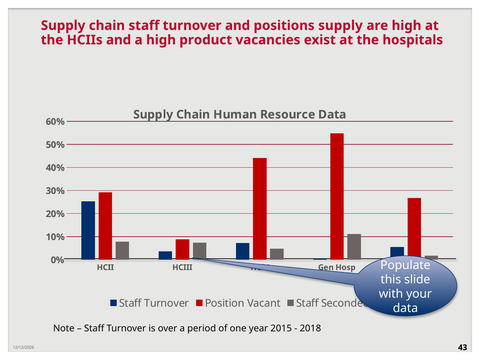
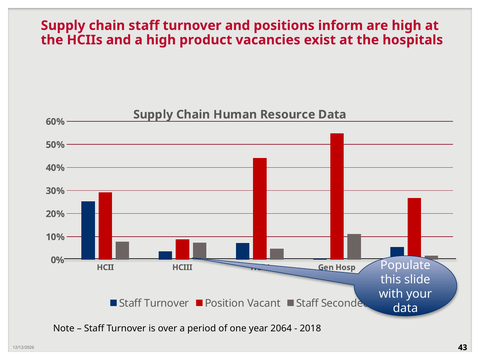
positions supply: supply -> inform (341, 26)
2015: 2015 -> 2064 (281, 328)
